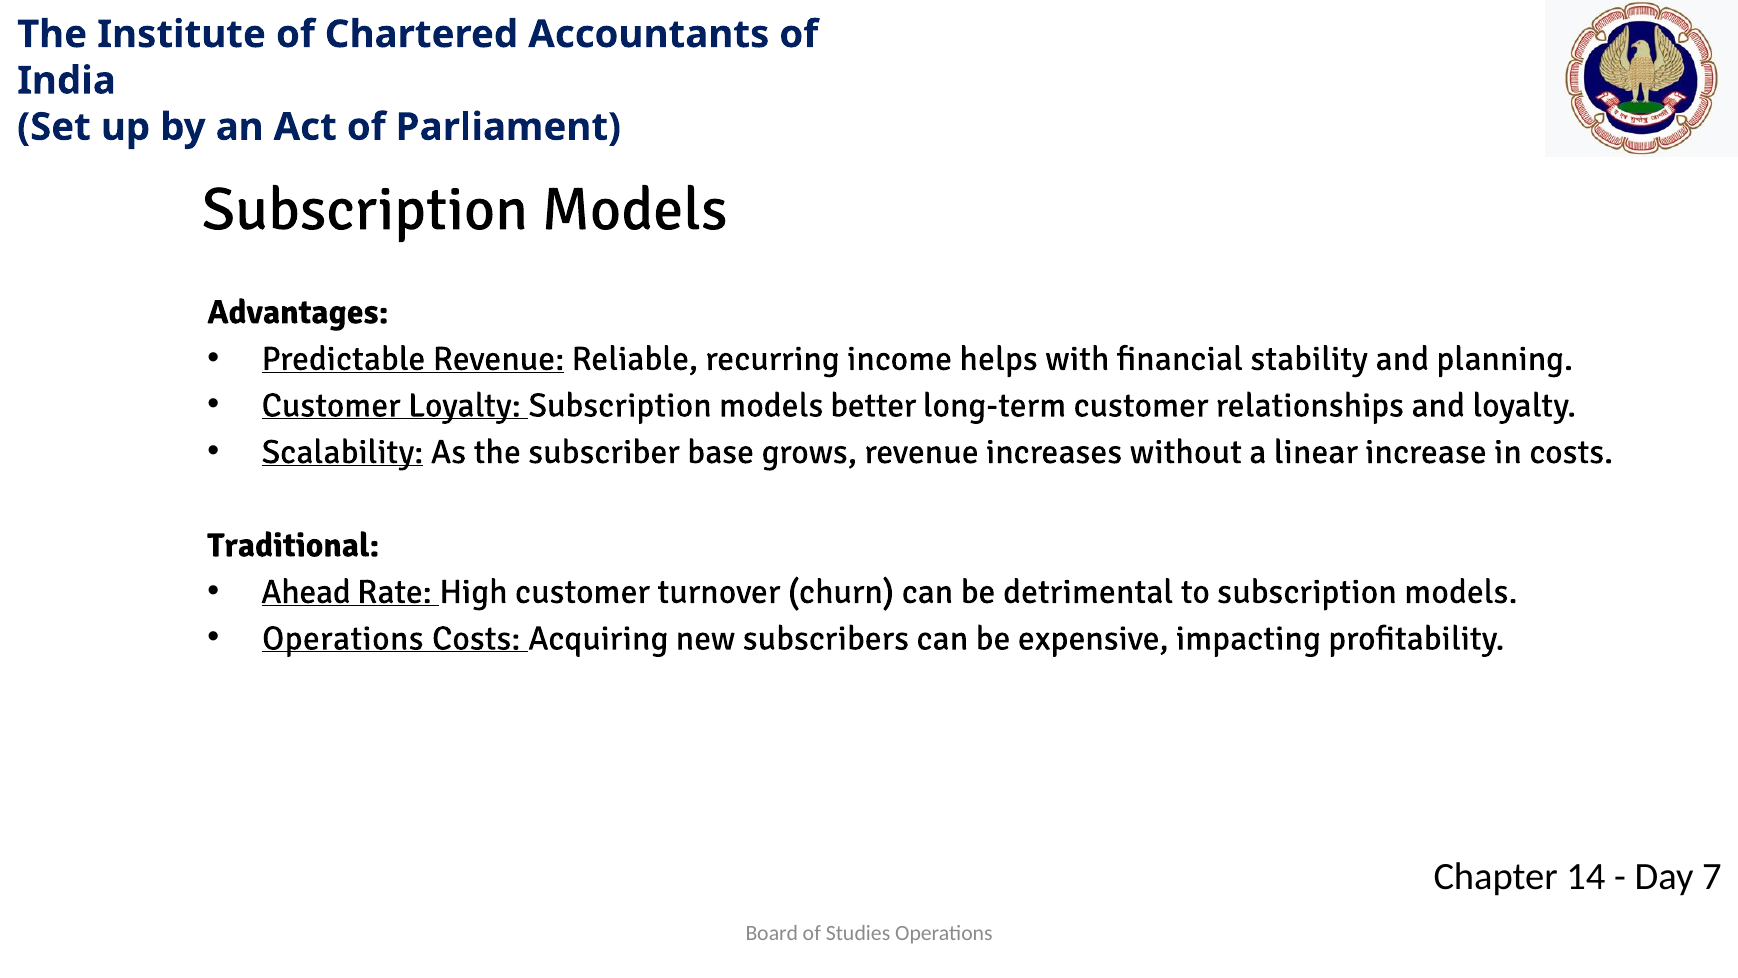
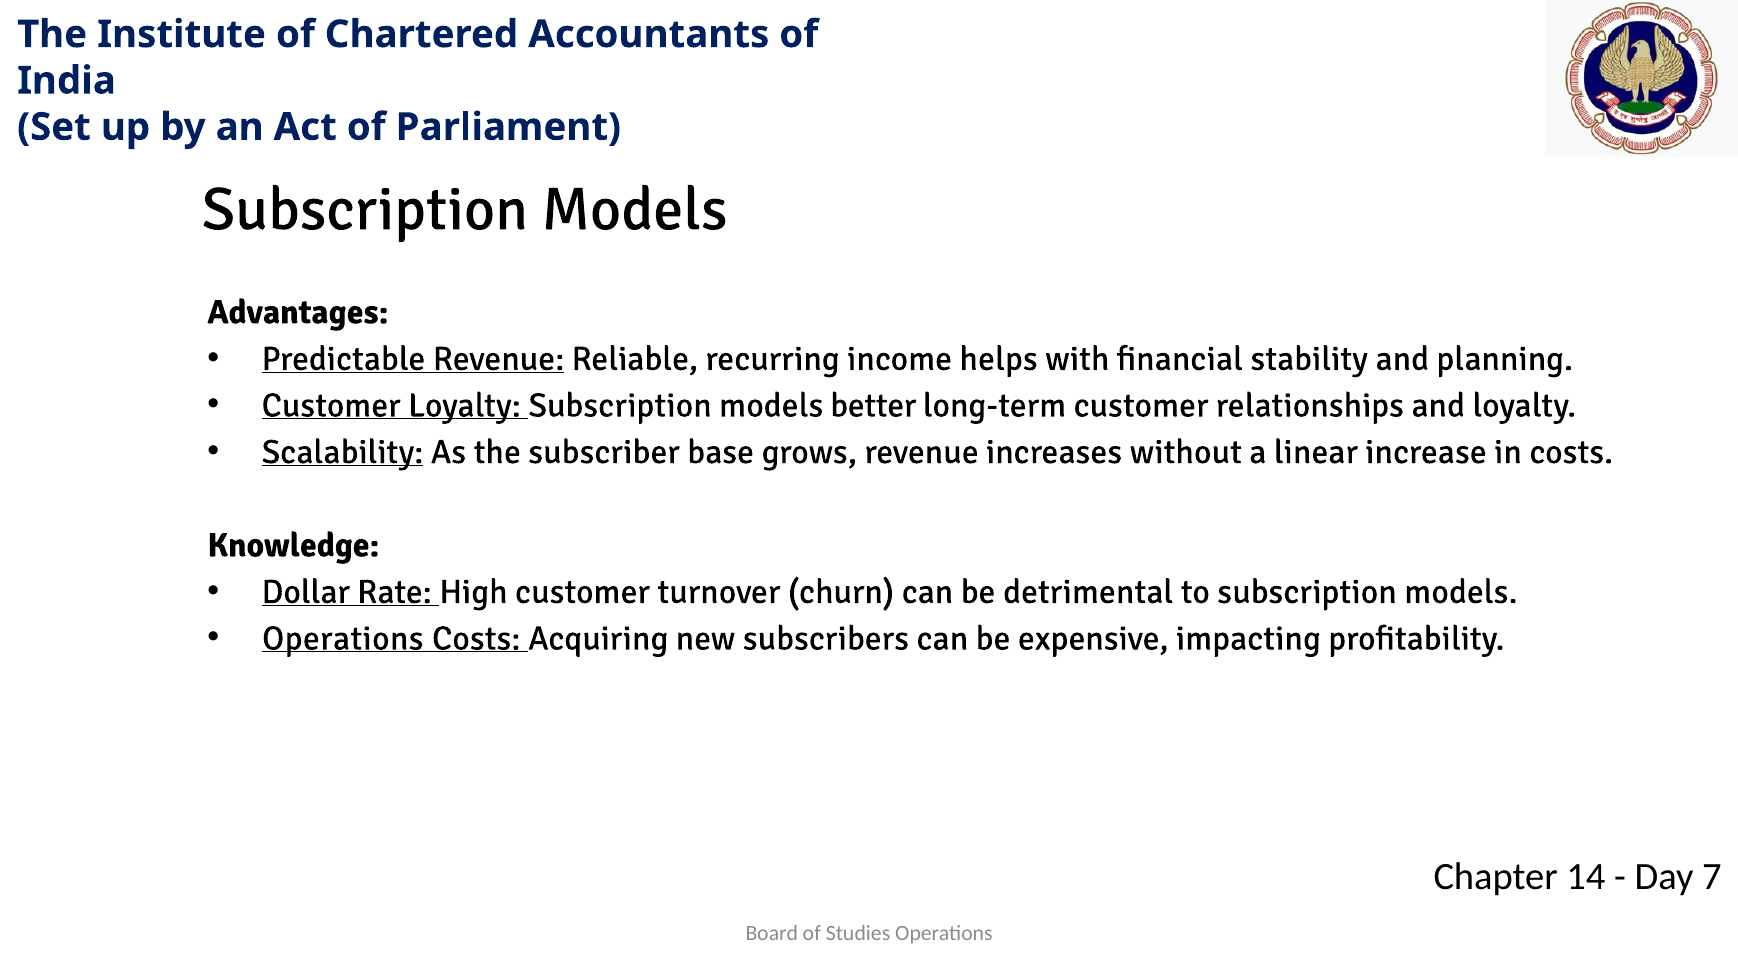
Traditional: Traditional -> Knowledge (293, 545)
Ahead: Ahead -> Dollar (306, 592)
